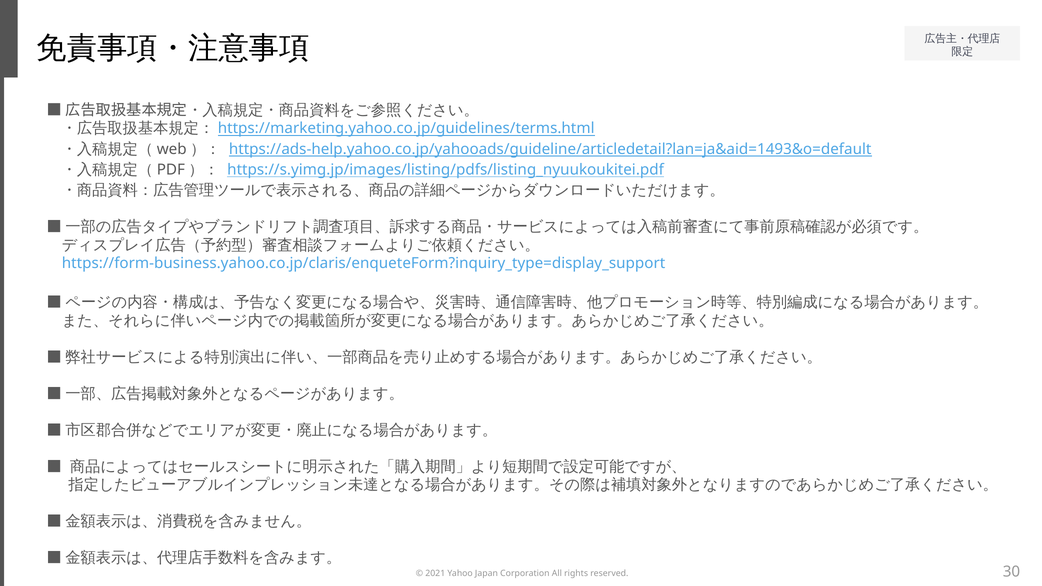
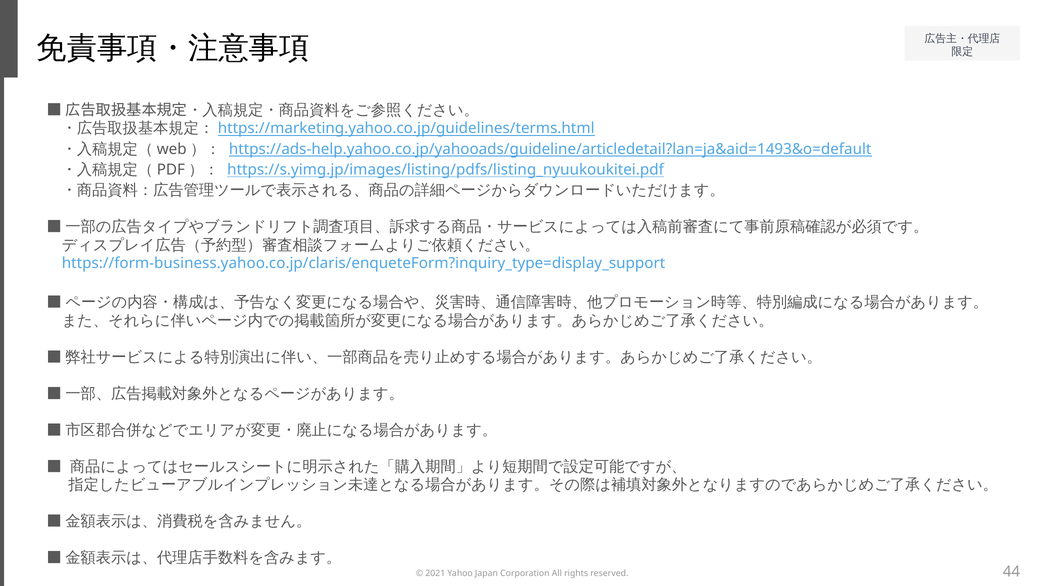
30: 30 -> 44 (1011, 572)
